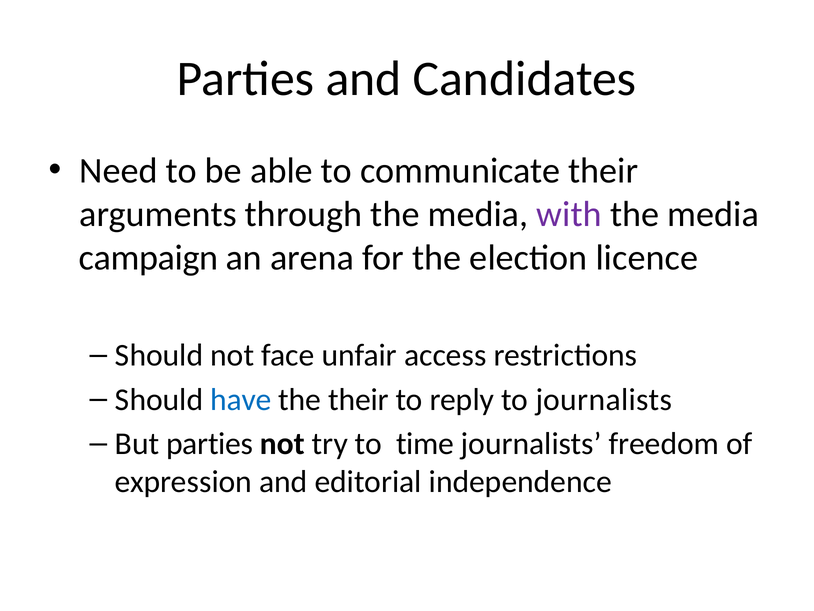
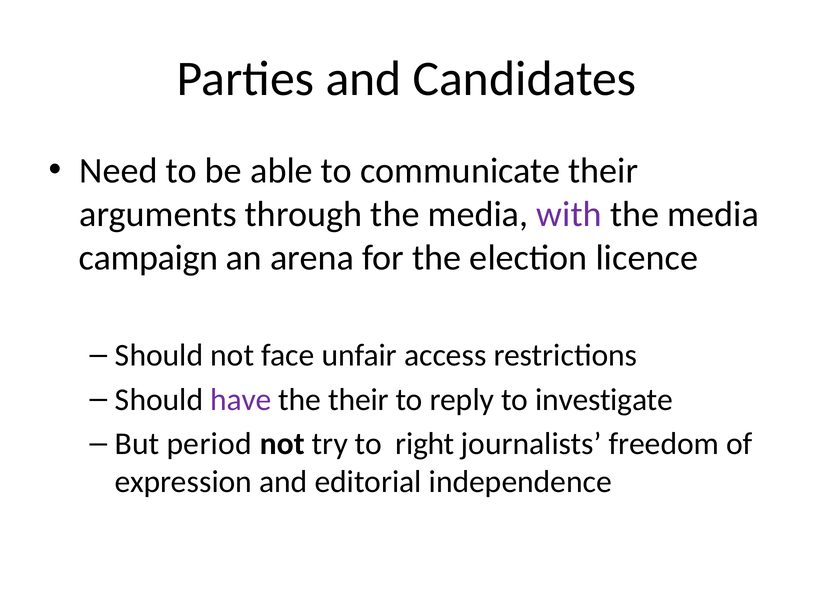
have colour: blue -> purple (241, 399)
to journalists: journalists -> investigate (604, 399)
But parties: parties -> period (209, 444)
time: time -> right (425, 444)
